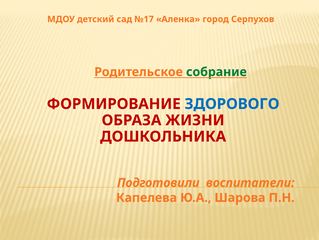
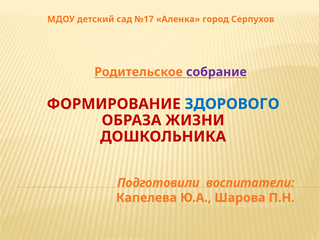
собрание colour: green -> purple (216, 72)
